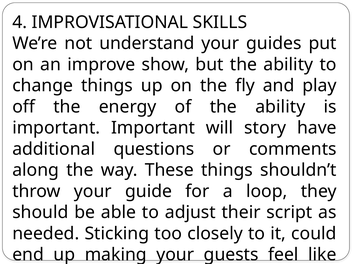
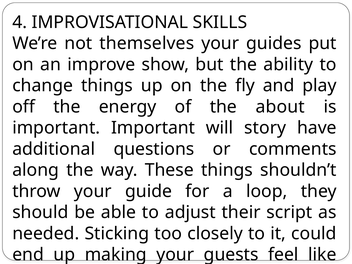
understand: understand -> themselves (147, 43)
of the ability: ability -> about (280, 107)
